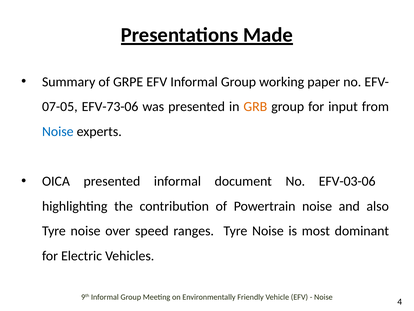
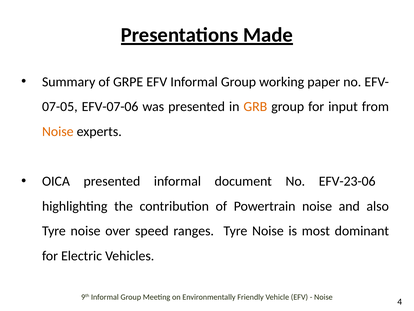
EFV-73-06: EFV-73-06 -> EFV-07-06 (110, 106)
Noise colour: blue -> orange (58, 131)
EFV-03-06: EFV-03-06 -> EFV-23-06 (347, 181)
